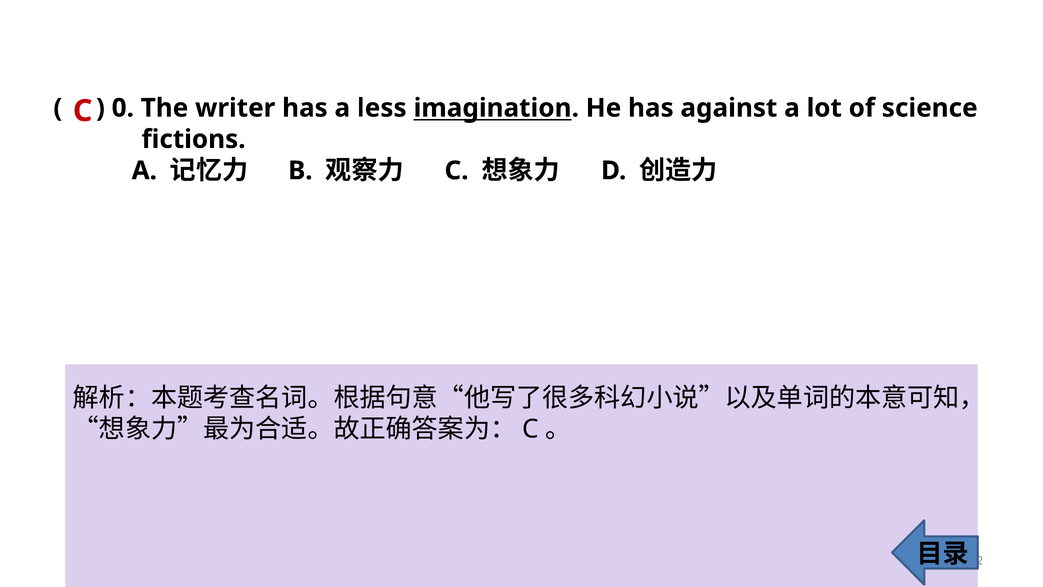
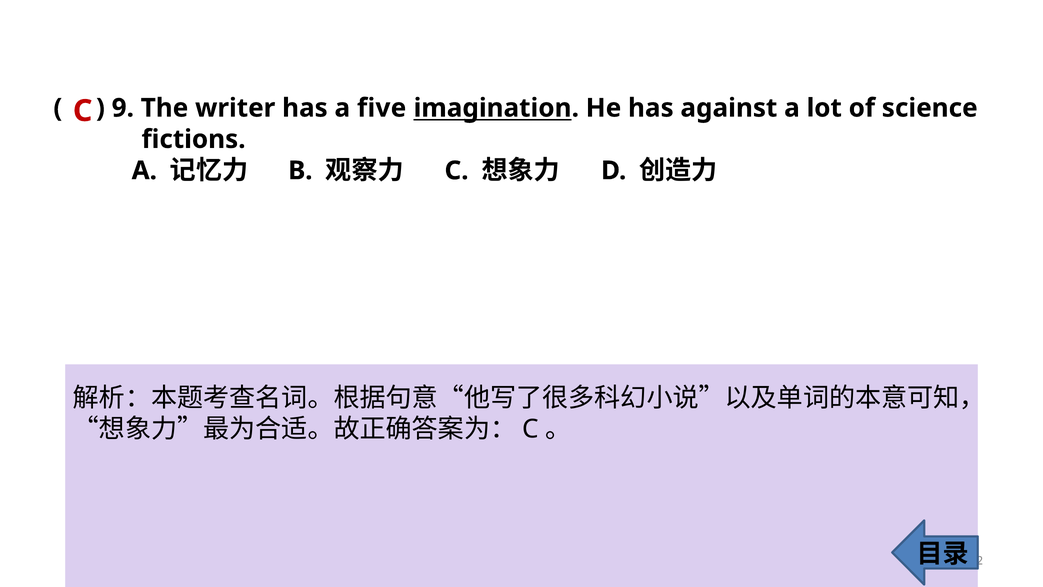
0: 0 -> 9 (123, 108)
less: less -> five (382, 108)
